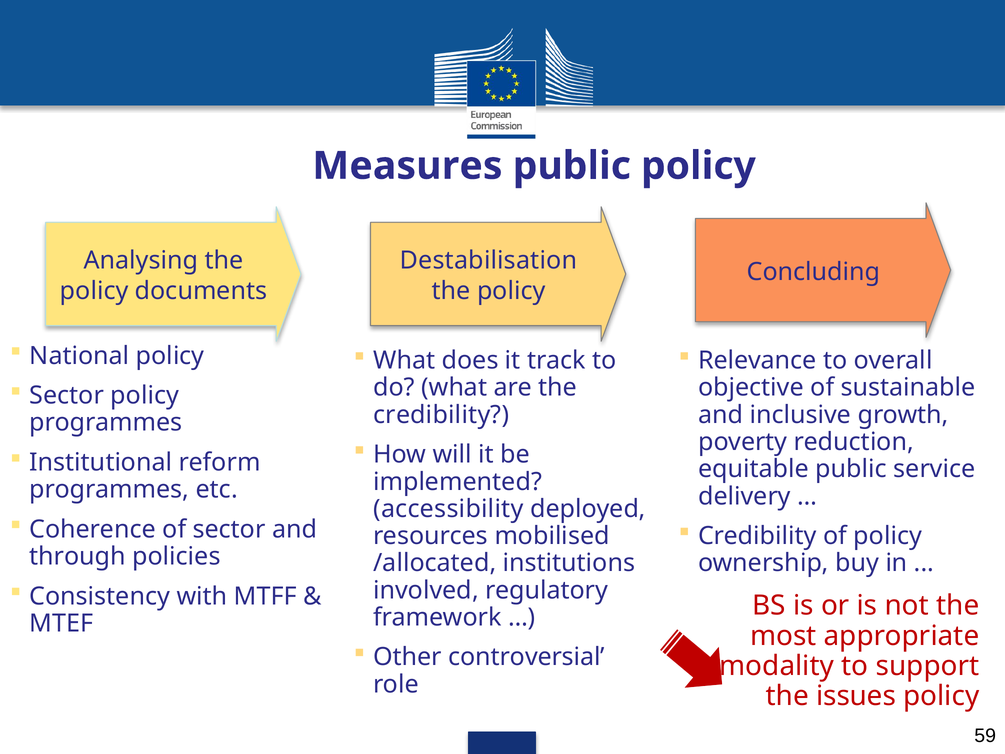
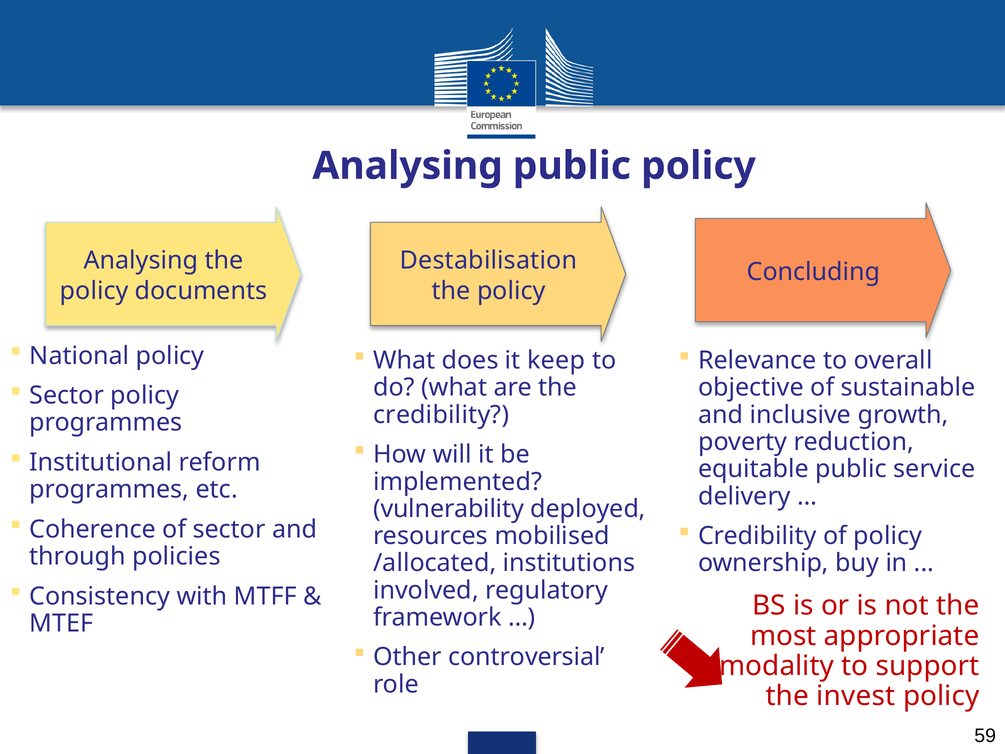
Measures: Measures -> Analysing (408, 166)
track: track -> keep (556, 360)
accessibility: accessibility -> vulnerability (449, 509)
issues: issues -> invest (856, 696)
